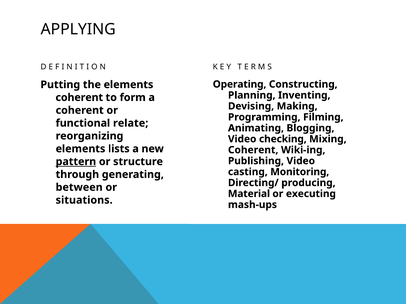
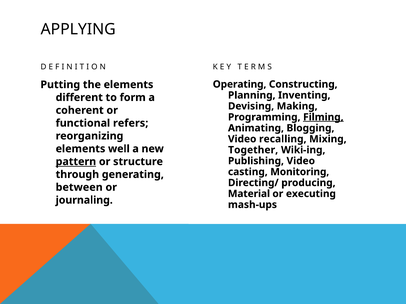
coherent: coherent -> different (79, 98)
Filming underline: none -> present (323, 117)
relate: relate -> refers (131, 123)
checking: checking -> recalling (283, 139)
lists: lists -> well (119, 149)
Coherent: Coherent -> Together (253, 150)
situations: situations -> journaling (84, 200)
